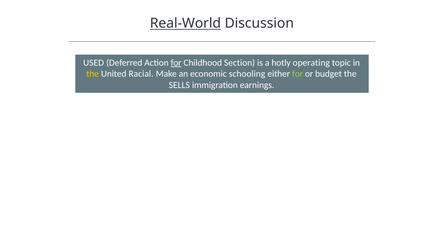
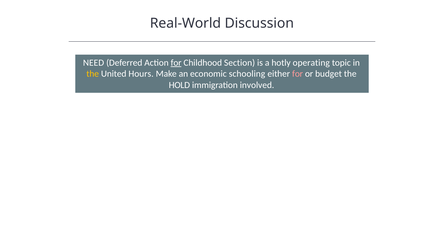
Real-World underline: present -> none (185, 23)
USED: USED -> NEED (94, 63)
Racial: Racial -> Hours (141, 74)
for colour: light green -> pink (298, 74)
SELLS: SELLS -> HOLD (179, 85)
earnings: earnings -> involved (257, 85)
